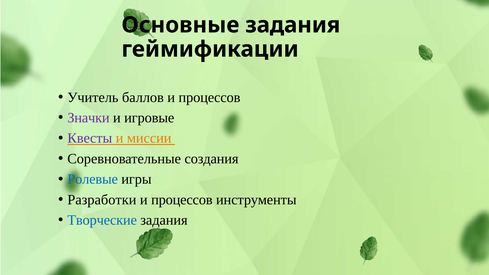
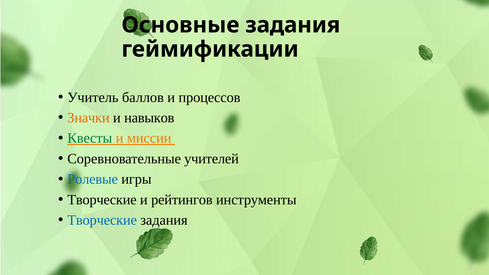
Значки colour: purple -> orange (88, 118)
игровые: игровые -> навыков (149, 118)
Квесты colour: purple -> green (90, 138)
создания: создания -> учителей (212, 159)
Разработки: Разработки -> Творческие (102, 200)
процессов: процессов -> рейтингов (182, 200)
